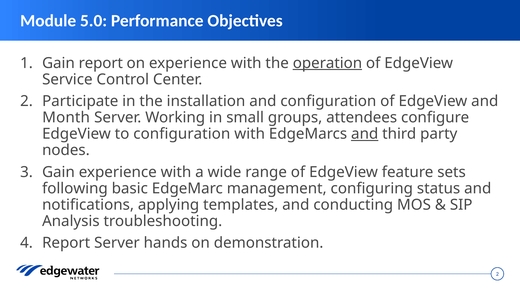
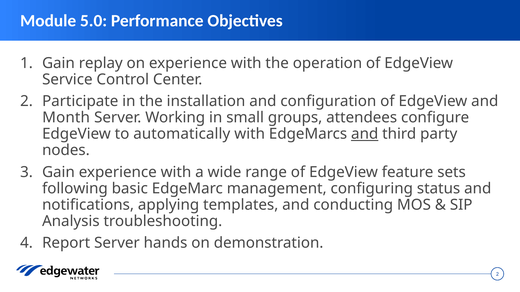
Gain report: report -> replay (101, 63)
operation underline: present -> none (327, 63)
to configuration: configuration -> automatically (182, 134)
